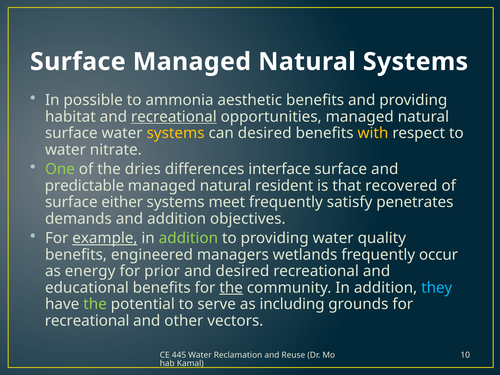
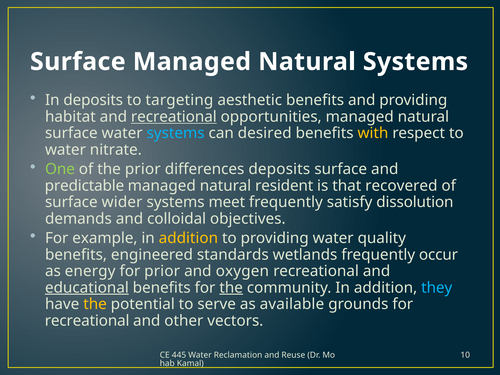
In possible: possible -> deposits (93, 100)
ammonia: ammonia -> targeting (179, 100)
systems colour: yellow -> light blue (176, 133)
the dries: dries -> prior (143, 169)
differences interface: interface -> deposits (279, 169)
either: either -> wider (122, 202)
penetrates: penetrates -> dissolution (415, 202)
and addition: addition -> colloidal (177, 219)
example underline: present -> none (105, 238)
addition colour: light green -> yellow (188, 238)
managers: managers -> standards (233, 255)
and desired: desired -> oxygen (242, 271)
educational underline: none -> present (87, 288)
the colour: light green -> yellow (95, 304)
including: including -> available (292, 304)
